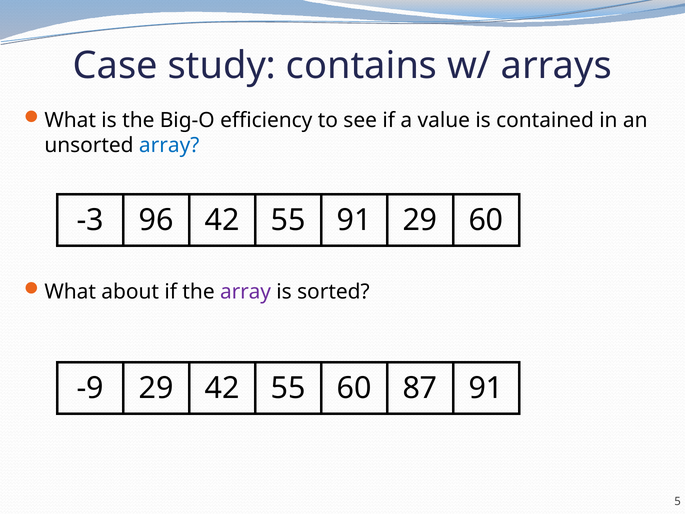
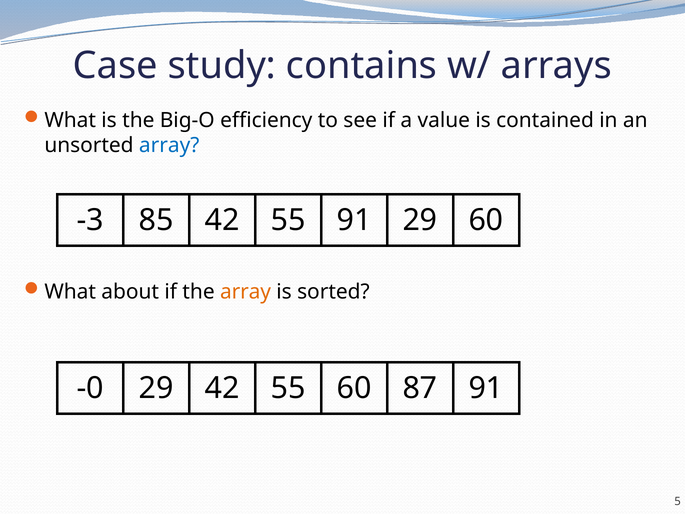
96: 96 -> 85 (156, 220)
array colour: purple -> orange (246, 292)
-9: -9 -> -0 (90, 388)
